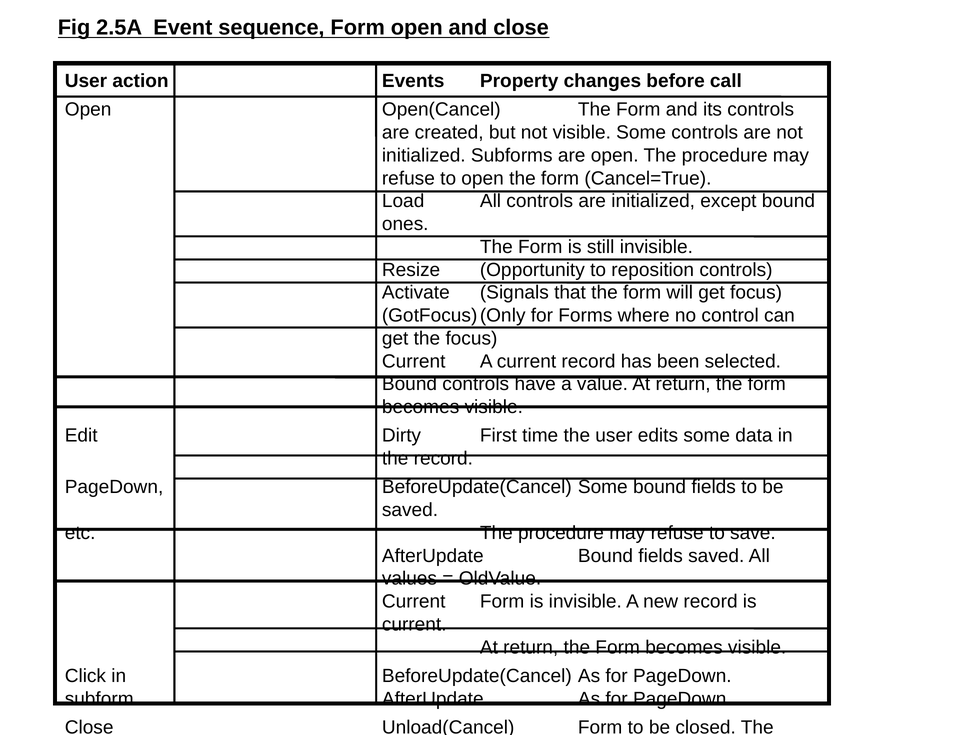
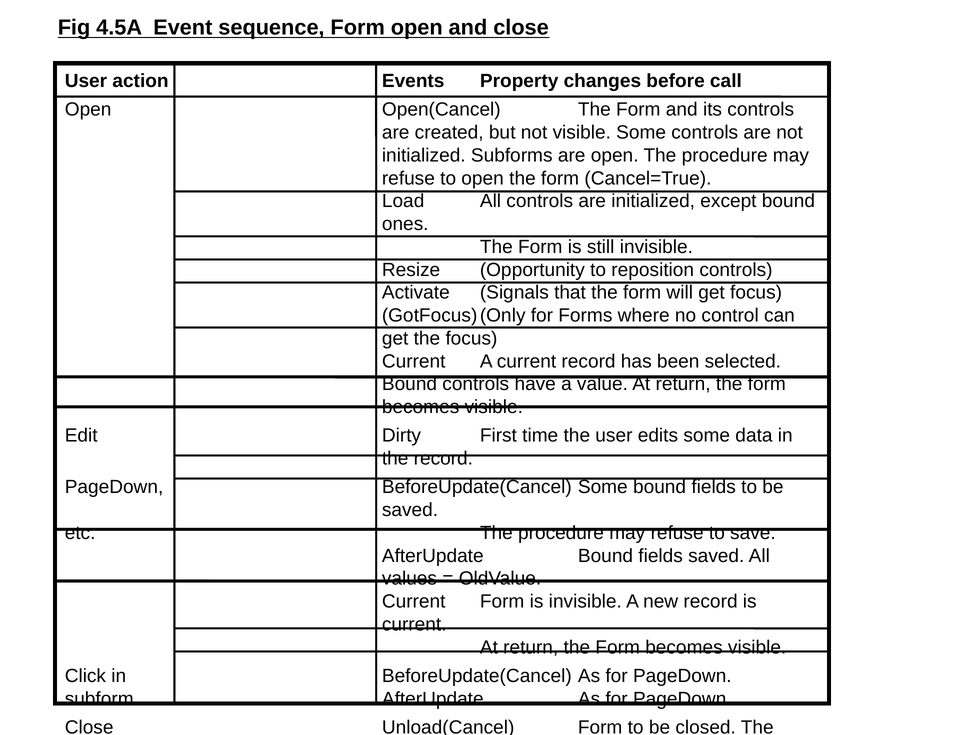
2.5A: 2.5A -> 4.5A (119, 28)
